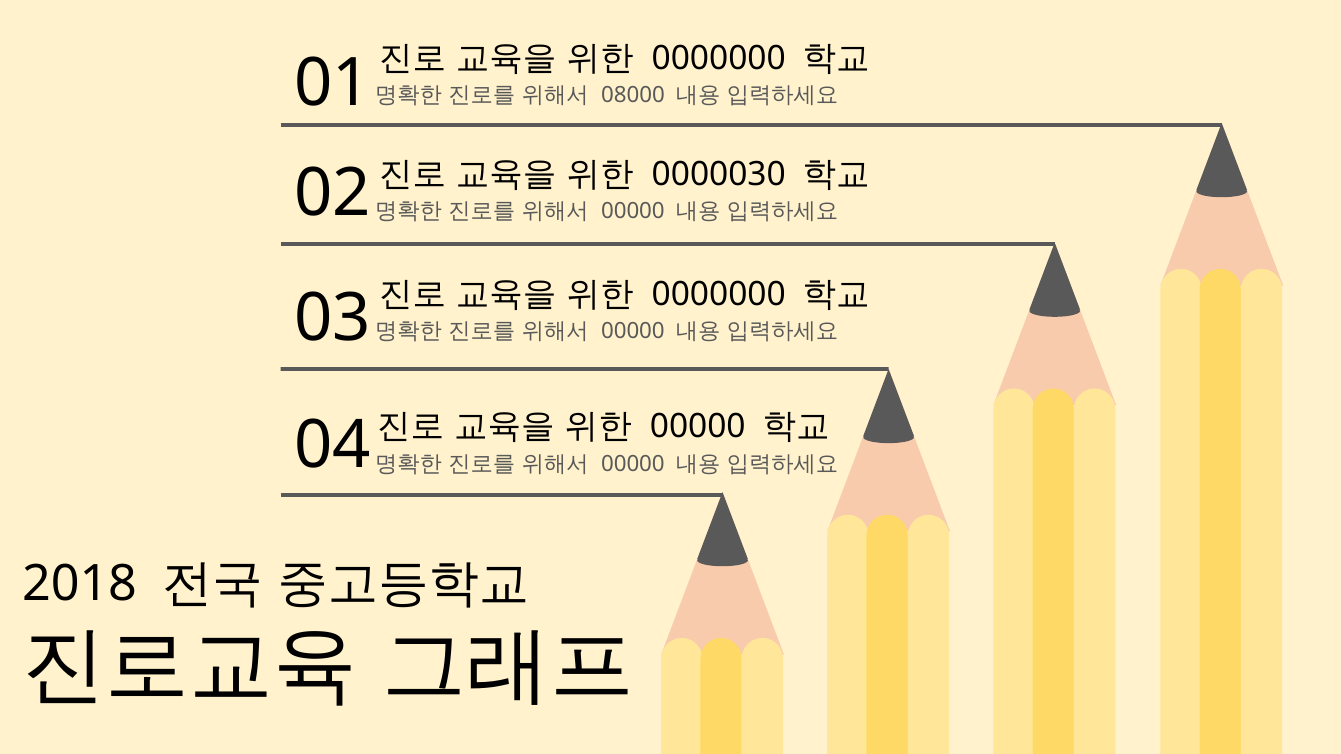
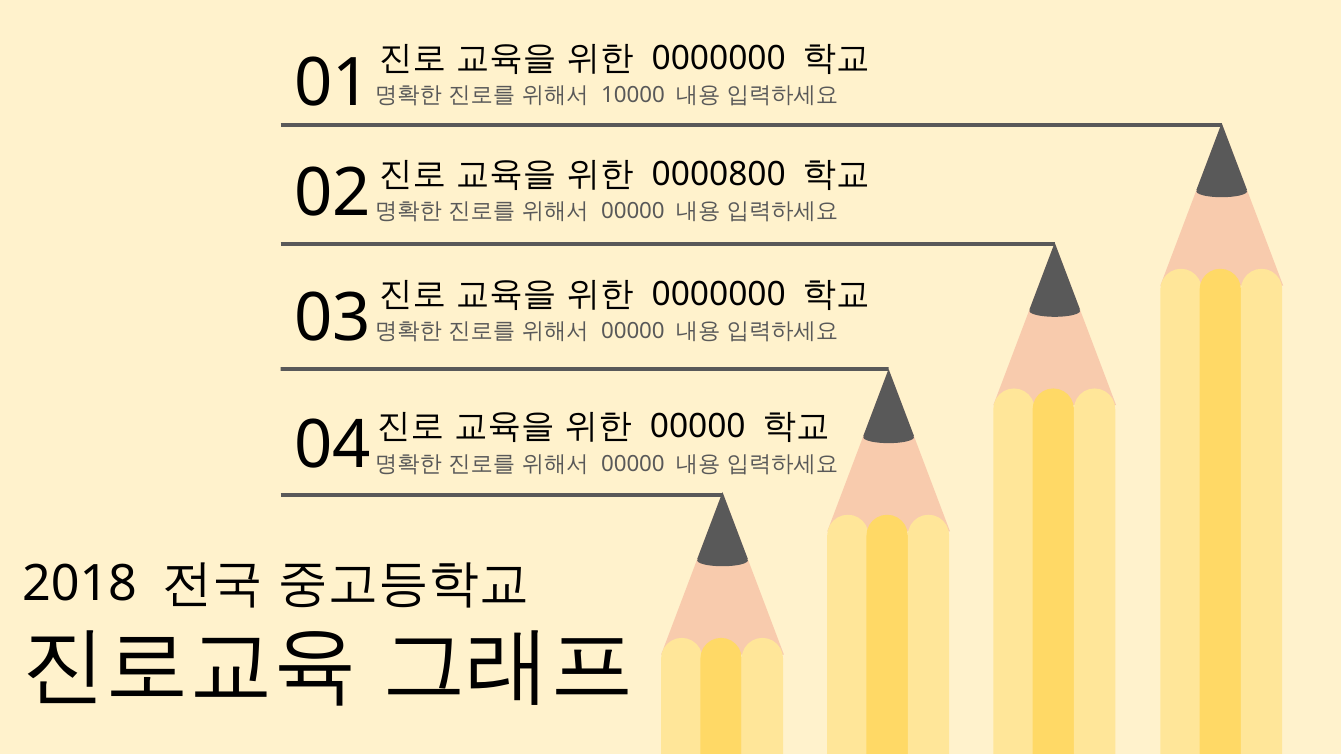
08000: 08000 -> 10000 (633, 96)
0000030: 0000030 -> 0000800 (719, 174)
